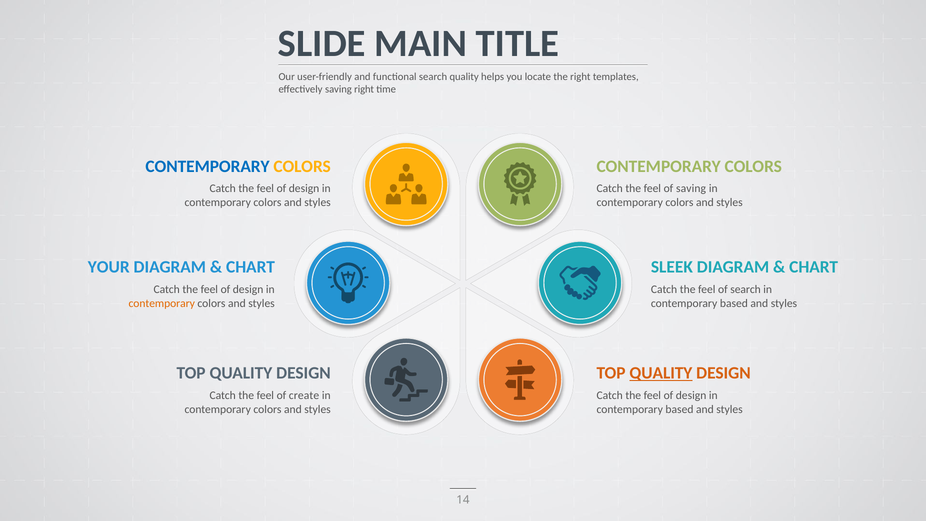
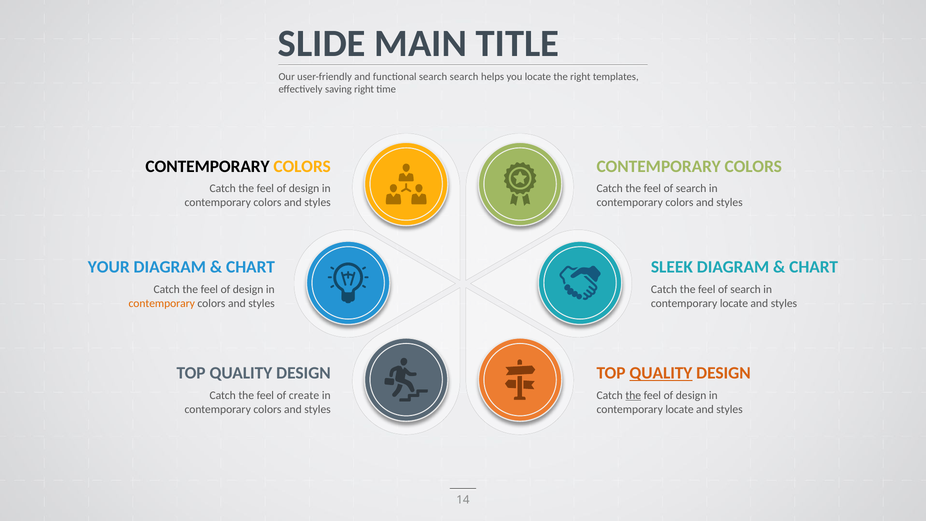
search quality: quality -> search (464, 77)
CONTEMPORARY colour: blue -> black (208, 166)
saving: saving -> search (691, 189)
based: based -> locate (734, 303)
the underline: none -> present (633, 395)
based: based -> locate (680, 409)
